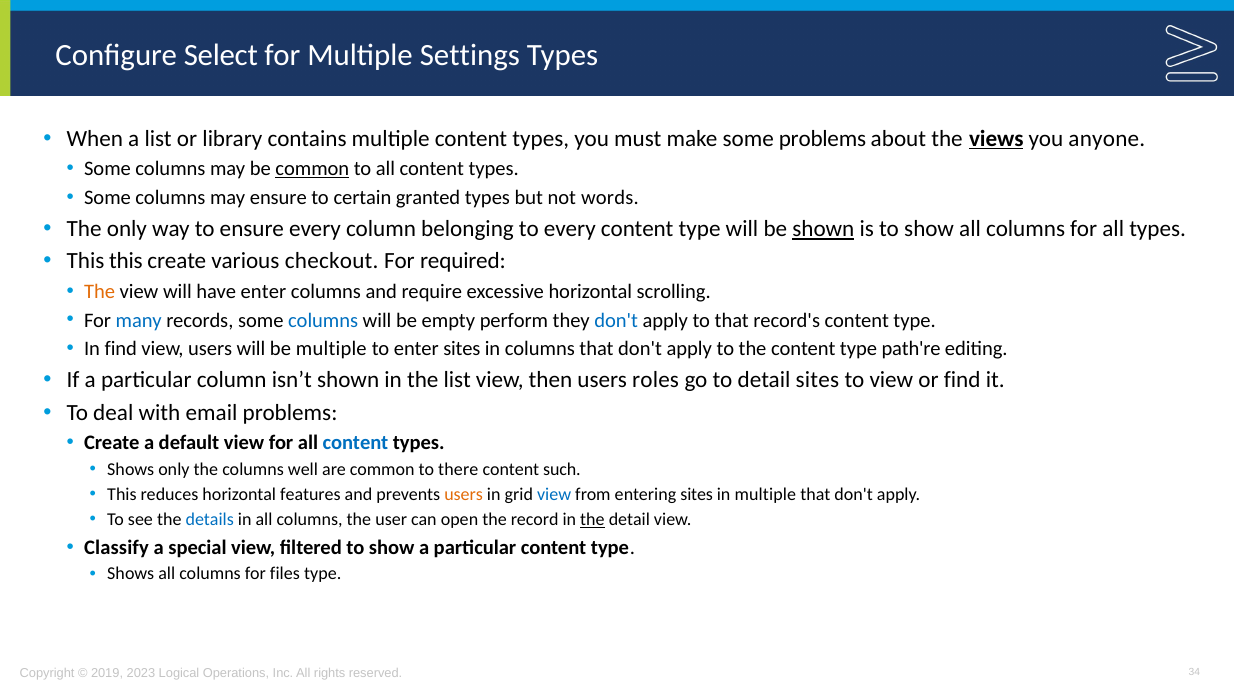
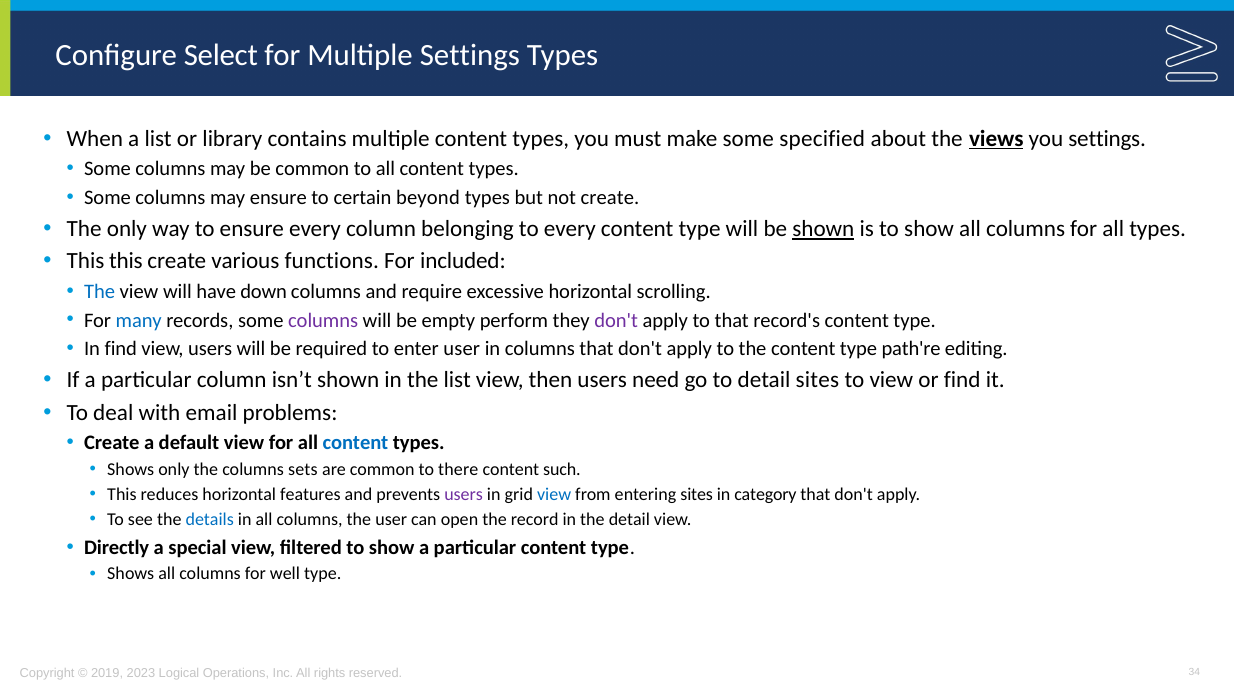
some problems: problems -> specified (822, 139)
you anyone: anyone -> settings (1107, 139)
common underline: present -> none (312, 169)
granted: granted -> beyond (428, 198)
not words: words -> create (610, 198)
checkout: checkout -> functions (332, 261)
required: required -> included (463, 261)
The colour: orange -> blue (100, 291)
have enter: enter -> down (264, 291)
columns colour: blue -> purple (323, 320)
don't colour: blue -> purple (616, 320)
be multiple: multiple -> required (331, 349)
enter sites: sites -> user (462, 349)
roles: roles -> need (656, 380)
well: well -> sets (303, 469)
users colour: orange -> purple (464, 494)
in multiple: multiple -> category (765, 494)
the underline: present -> none (592, 520)
Classify: Classify -> Directly (117, 547)
files: files -> well (285, 574)
